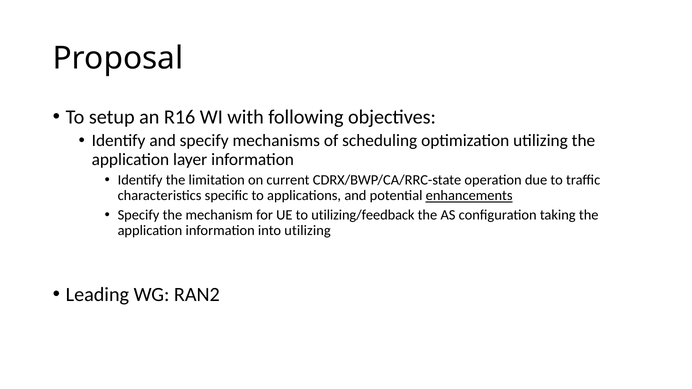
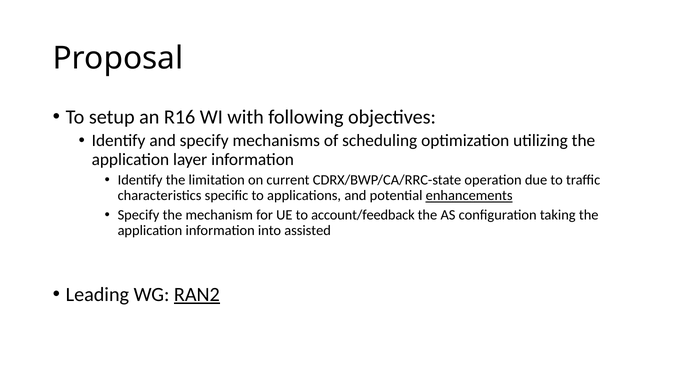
utilizing/feedback: utilizing/feedback -> account/feedback (363, 215)
into utilizing: utilizing -> assisted (308, 231)
RAN2 underline: none -> present (197, 295)
